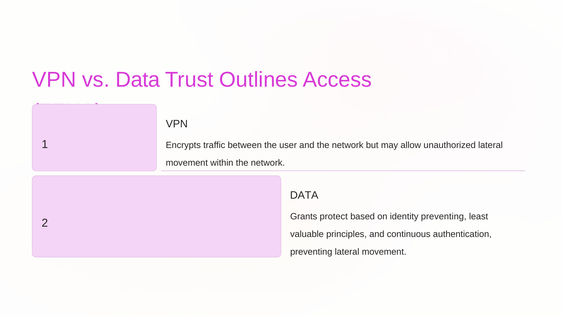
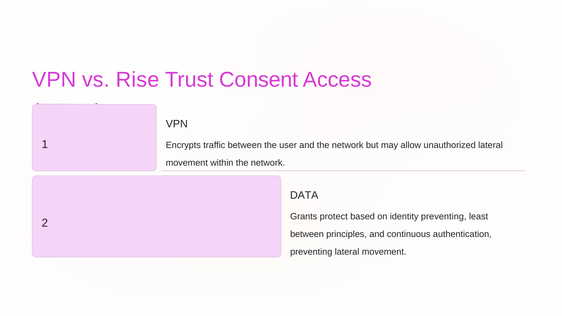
vs Data: Data -> Rise (138, 80)
Outlines: Outlines -> Consent (259, 80)
valuable: valuable -> between (307, 234)
